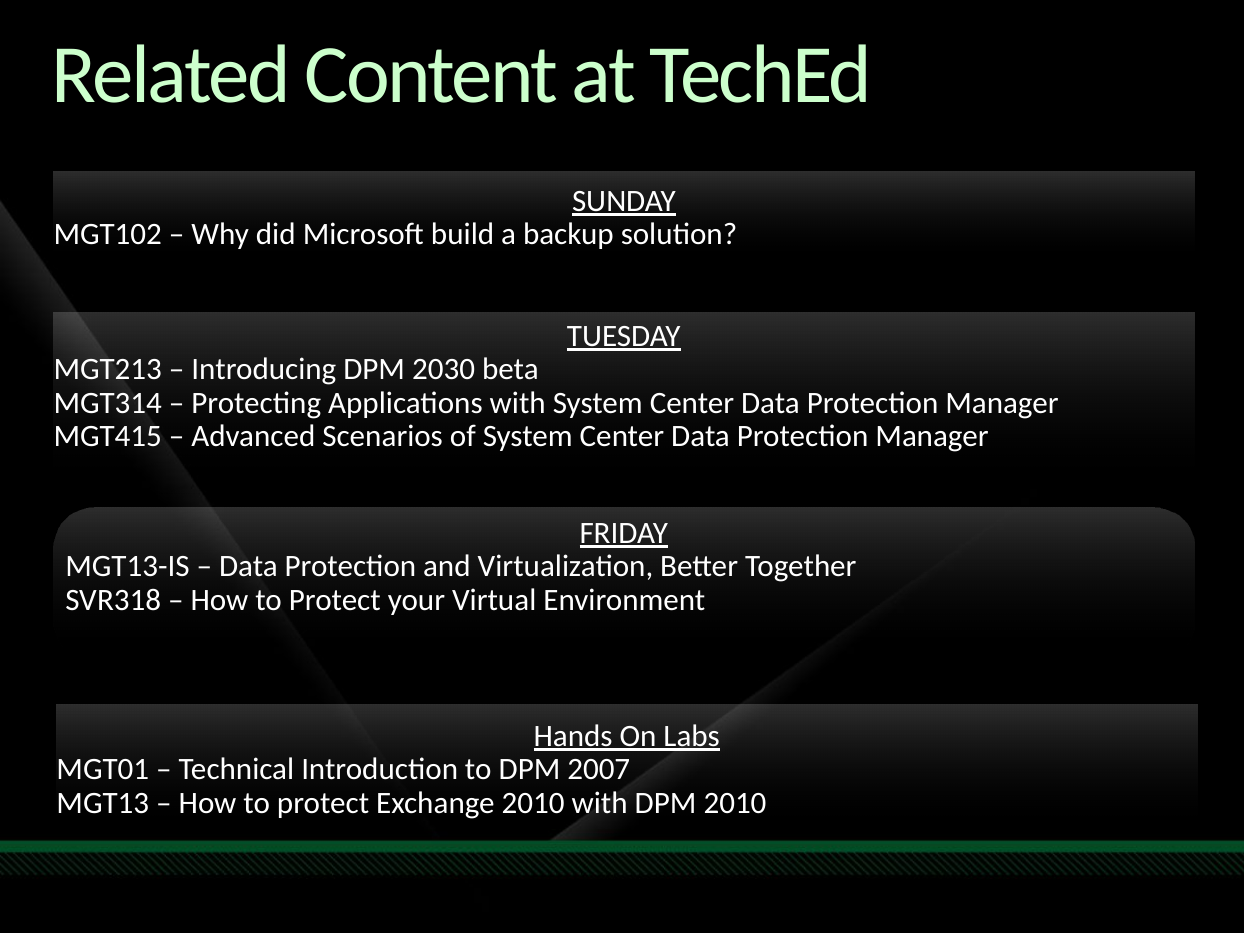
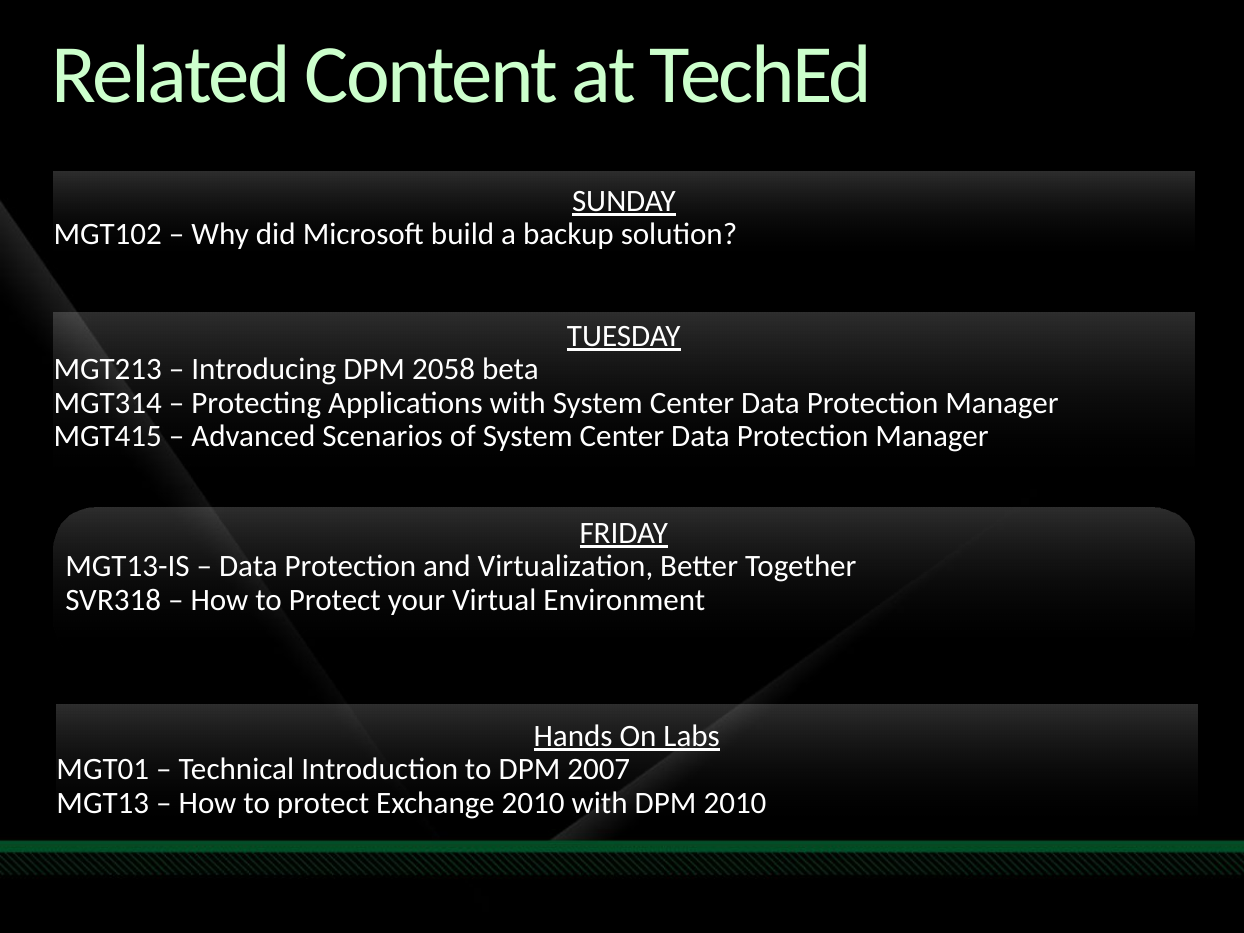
2030: 2030 -> 2058 (444, 369)
